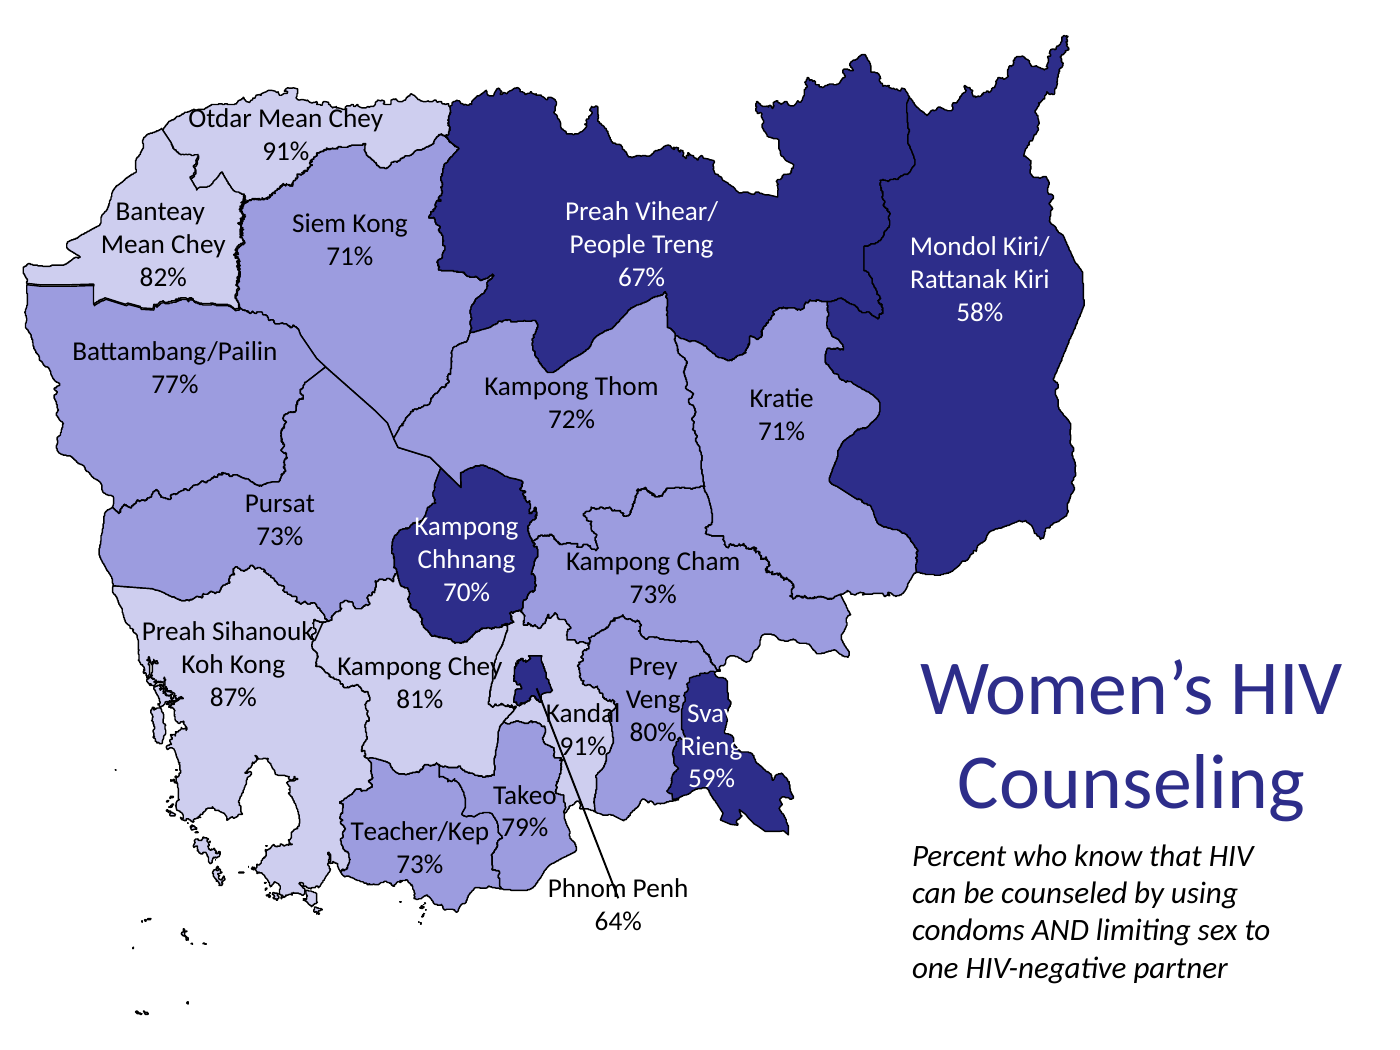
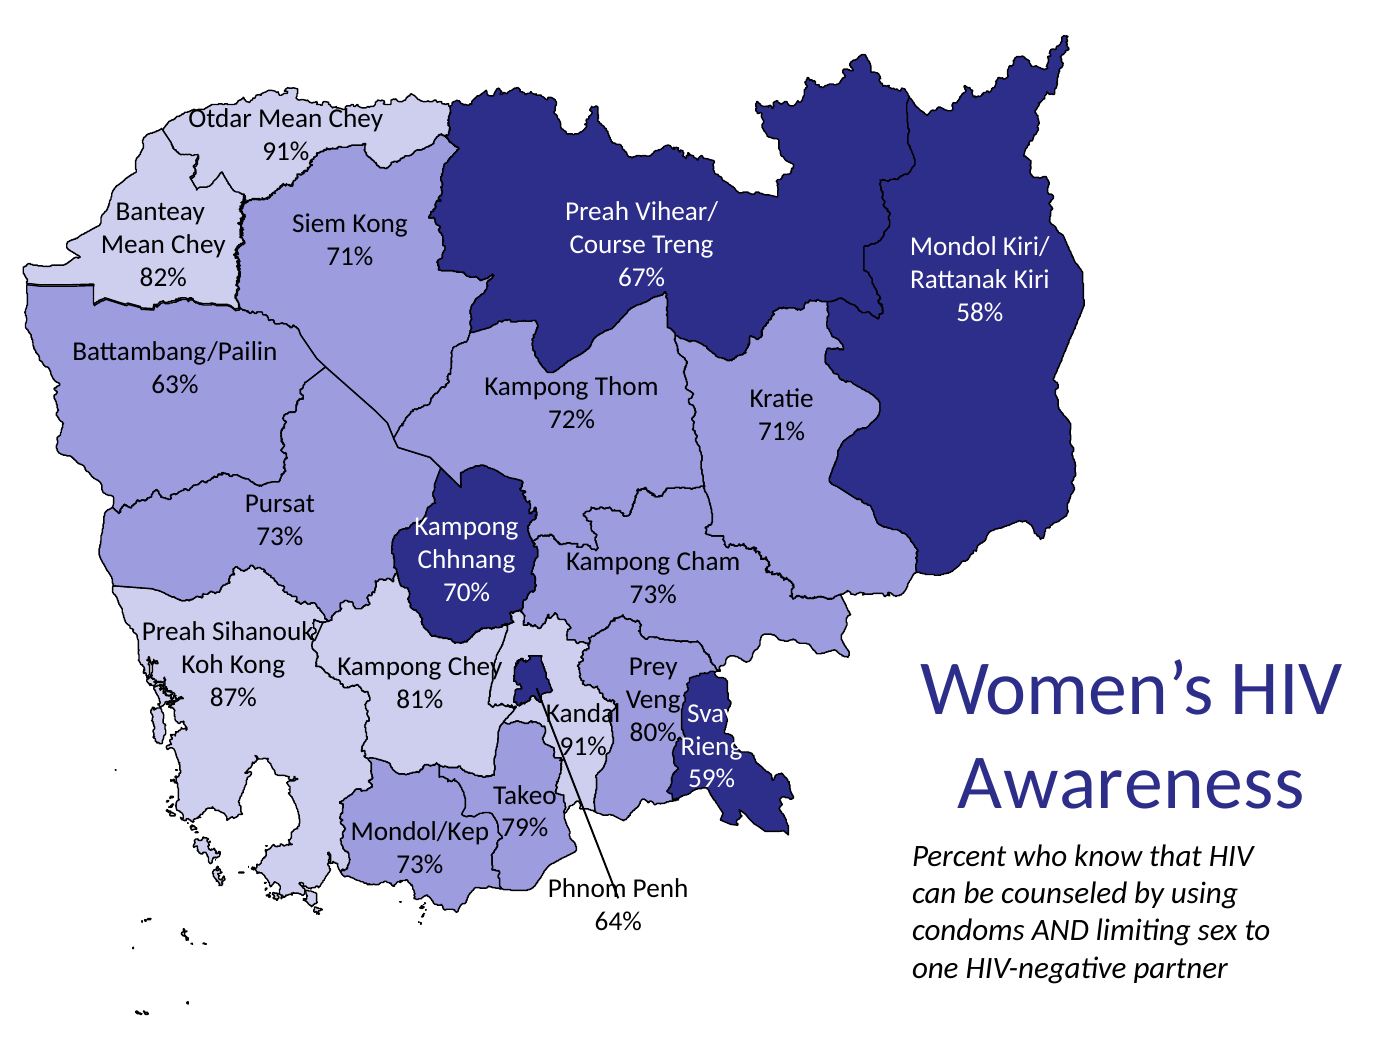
People: People -> Course (608, 245)
77%: 77% -> 63% (175, 384)
Counseling: Counseling -> Awareness (1131, 782)
Teacher/Kep: Teacher/Kep -> Mondol/Kep (420, 832)
